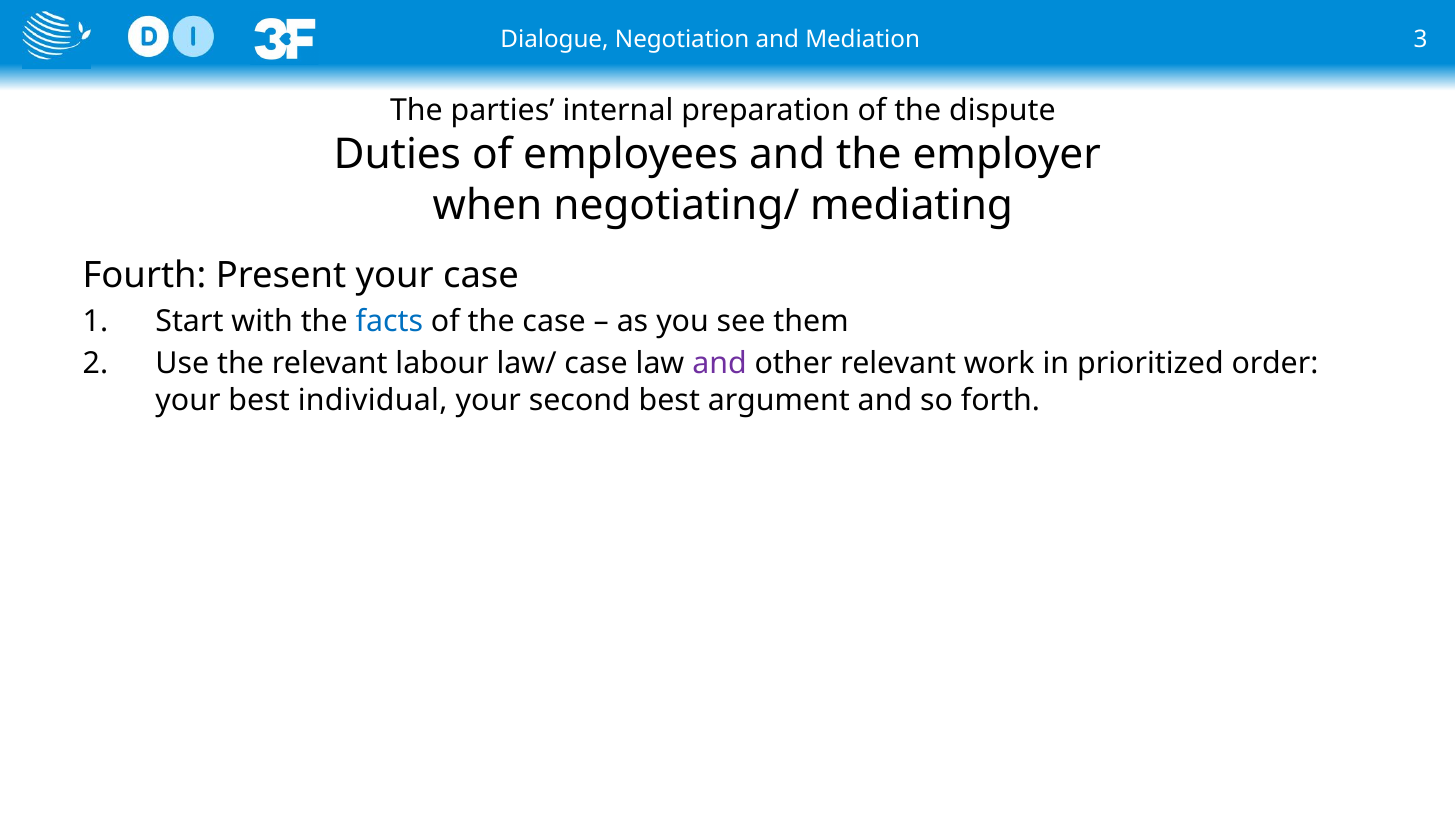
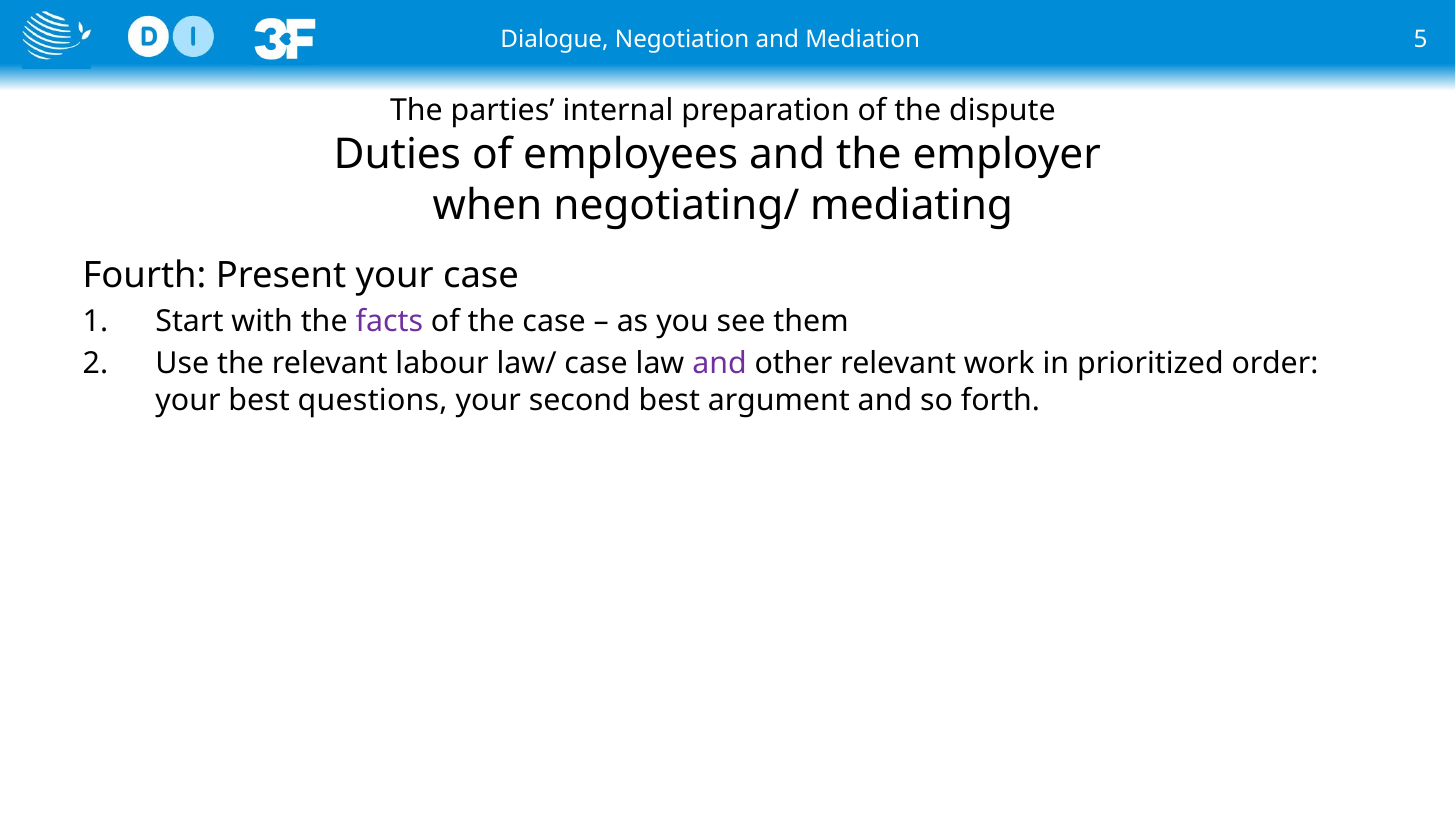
3: 3 -> 5 (1421, 40)
facts colour: blue -> purple (389, 321)
individual: individual -> questions (373, 400)
